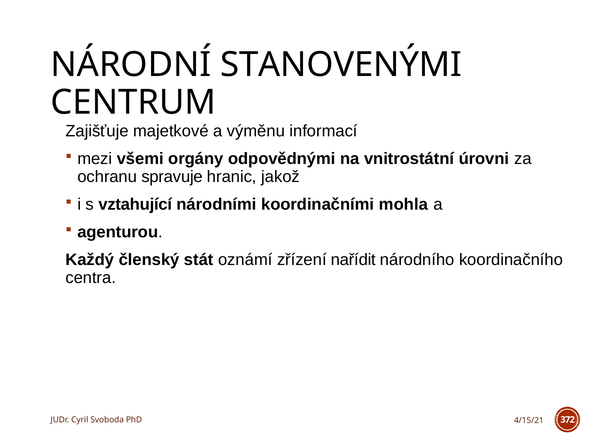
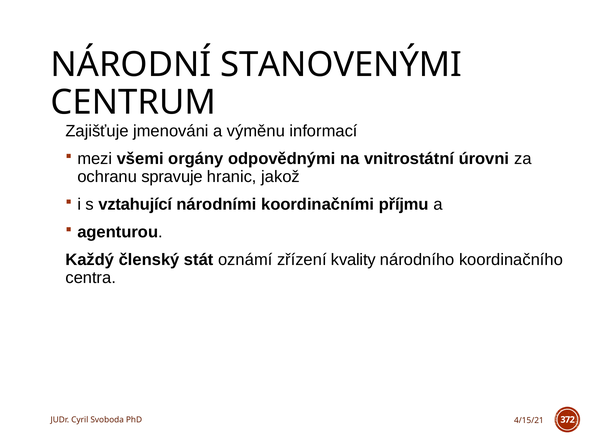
majetkové: majetkové -> jmenováni (171, 131)
mohla: mohla -> příjmu (404, 204)
nařídit: nařídit -> kvality (353, 260)
